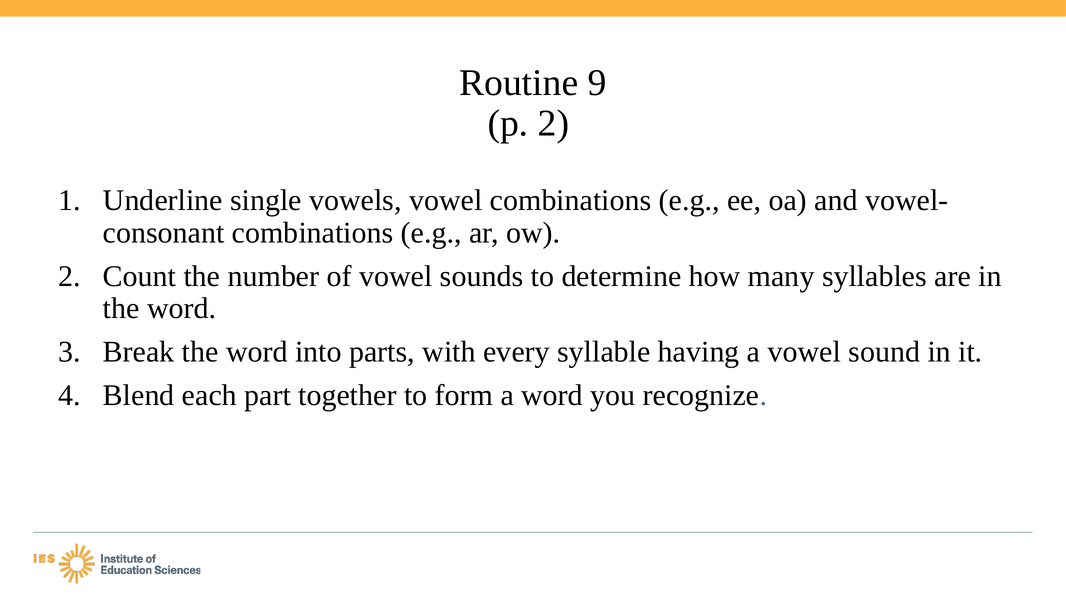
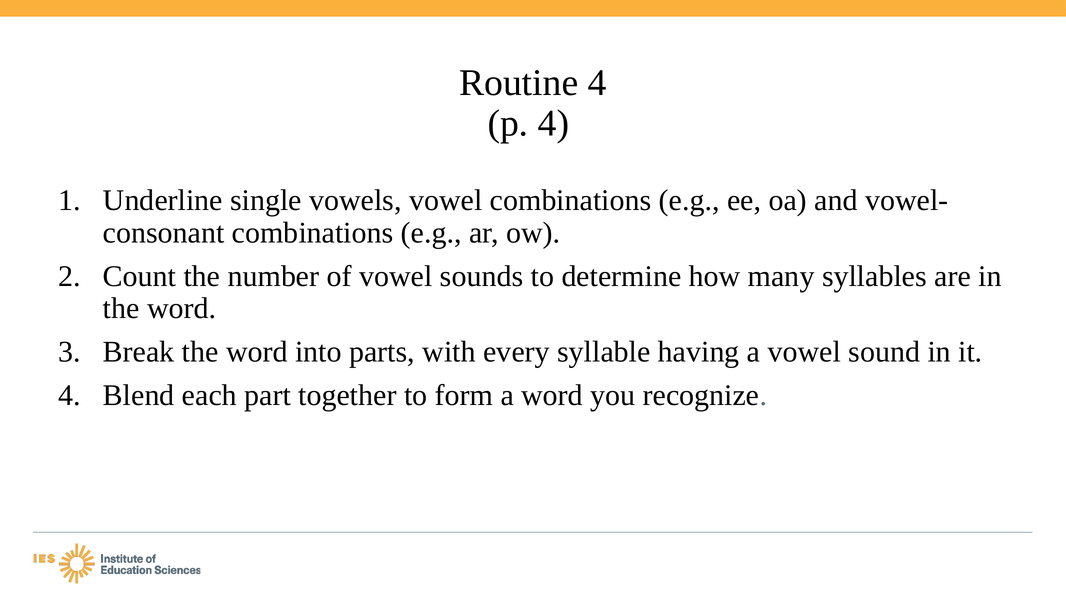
Routine 9: 9 -> 4 (597, 83)
p 2: 2 -> 4 (553, 123)
